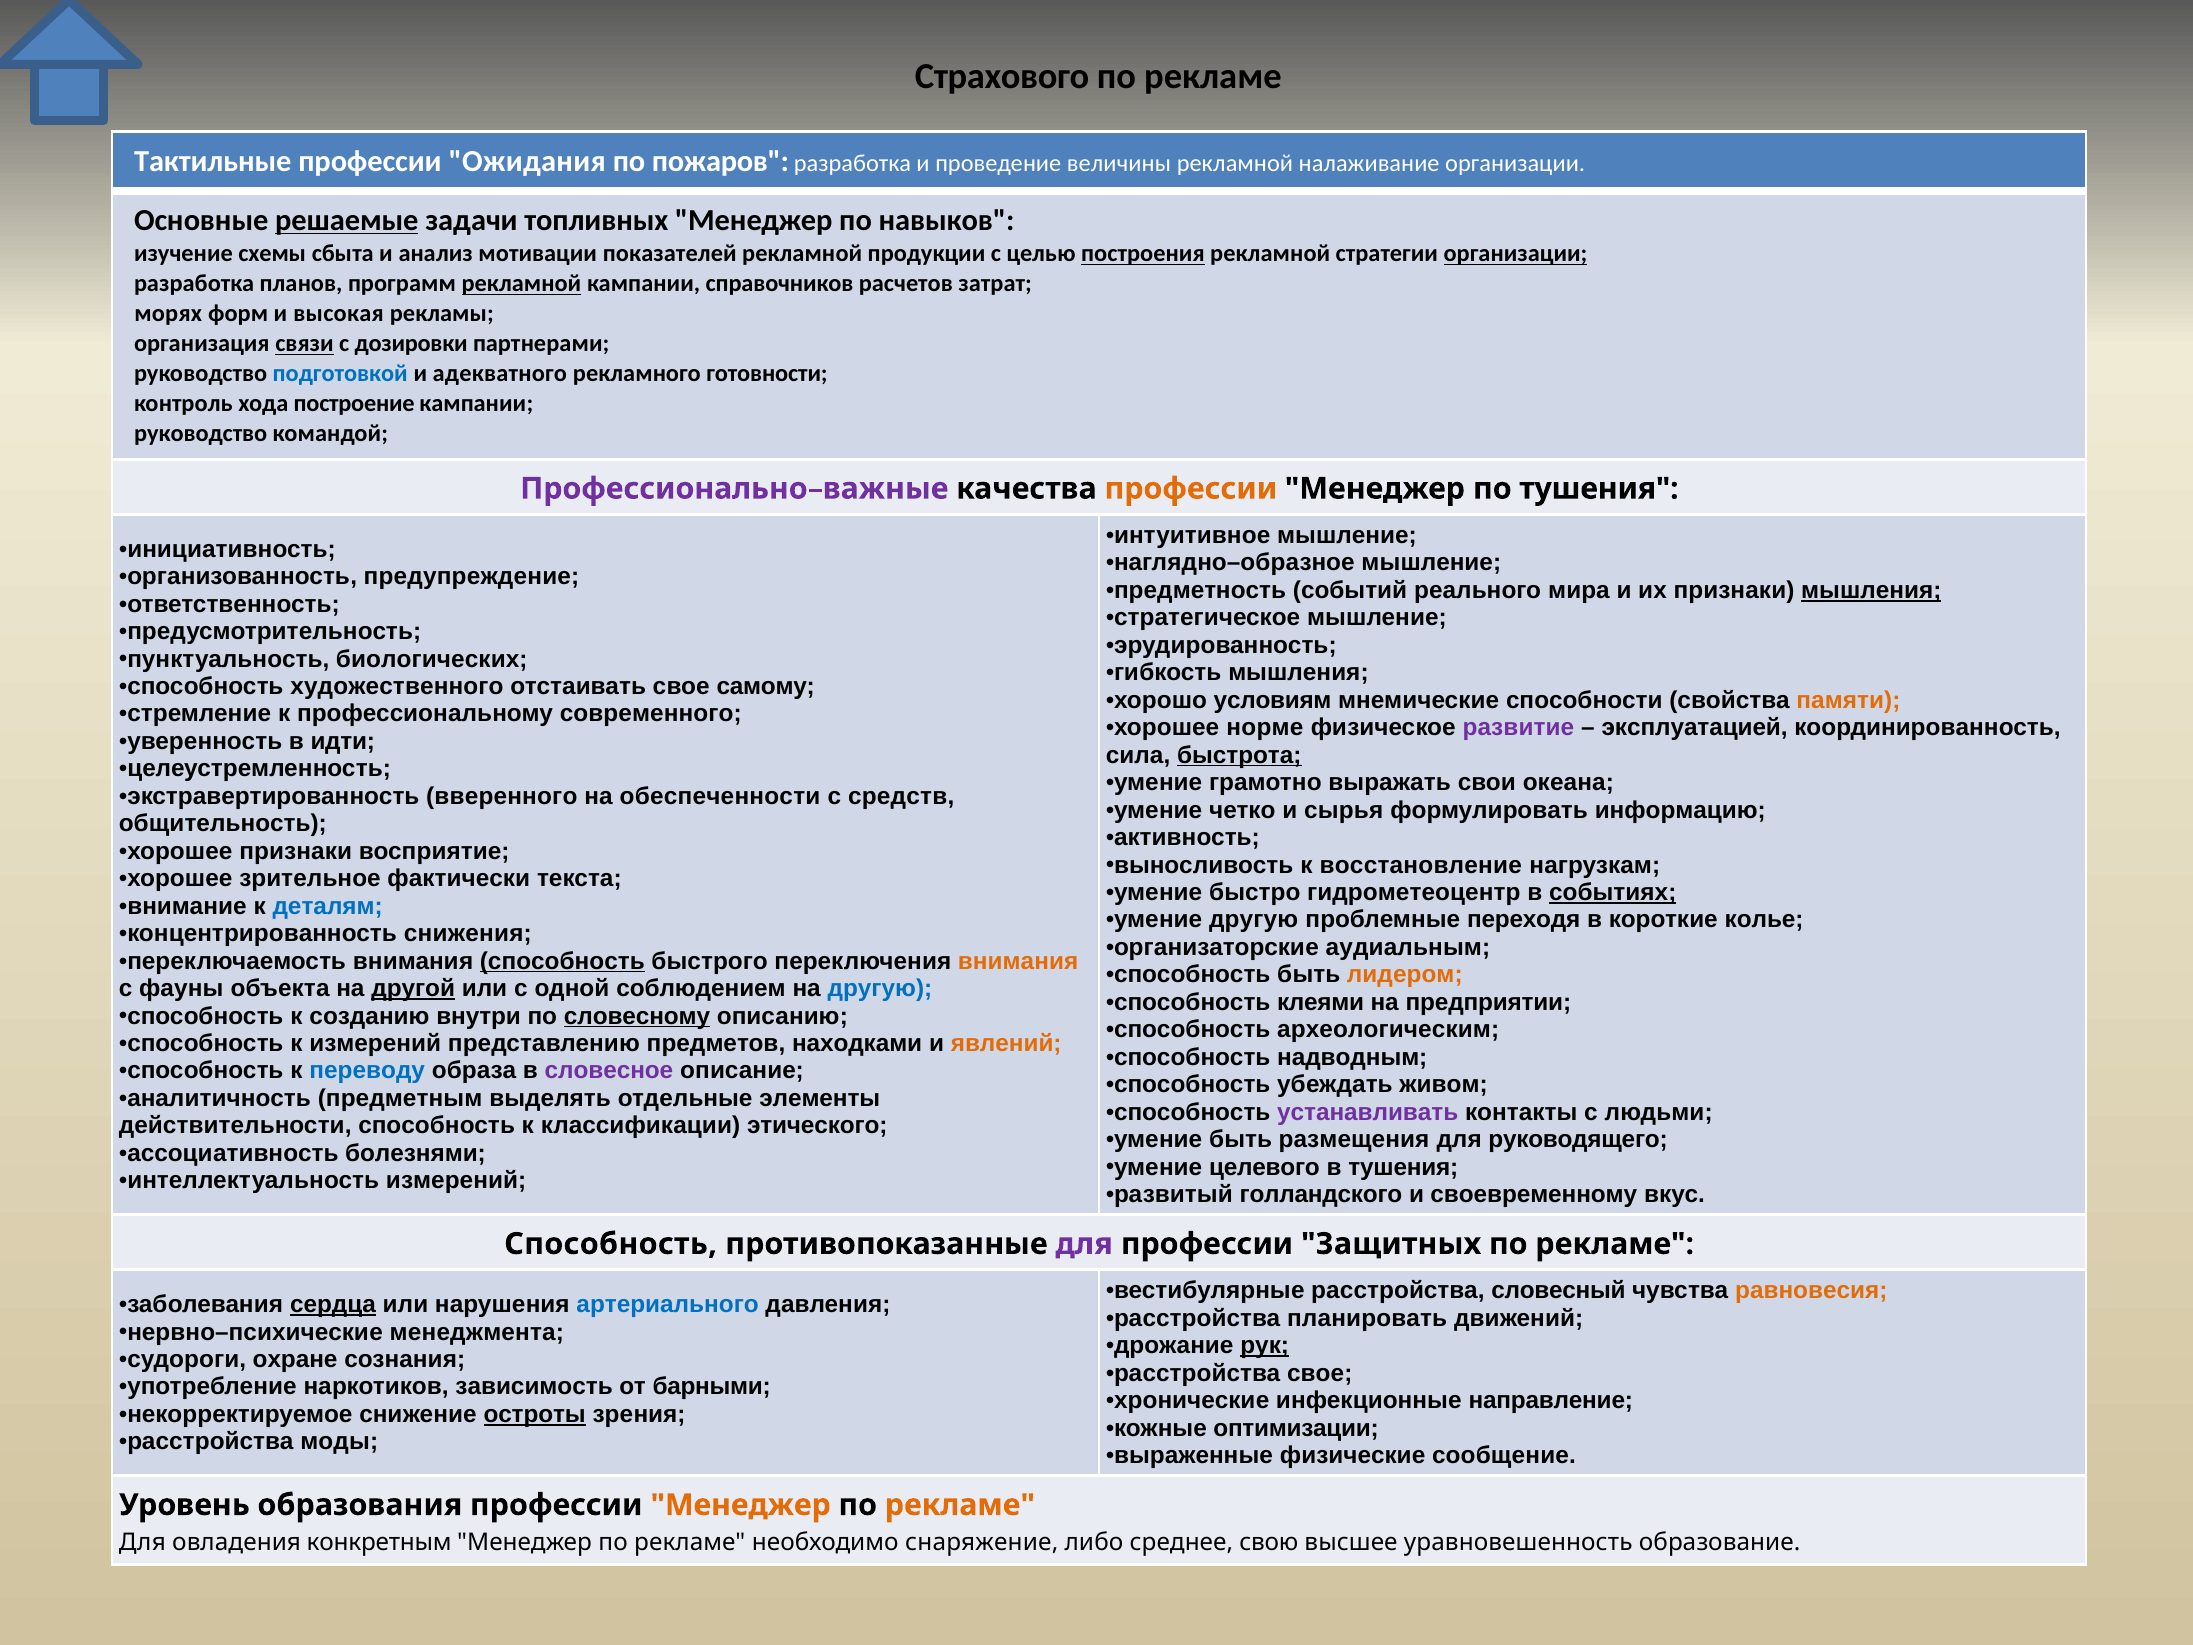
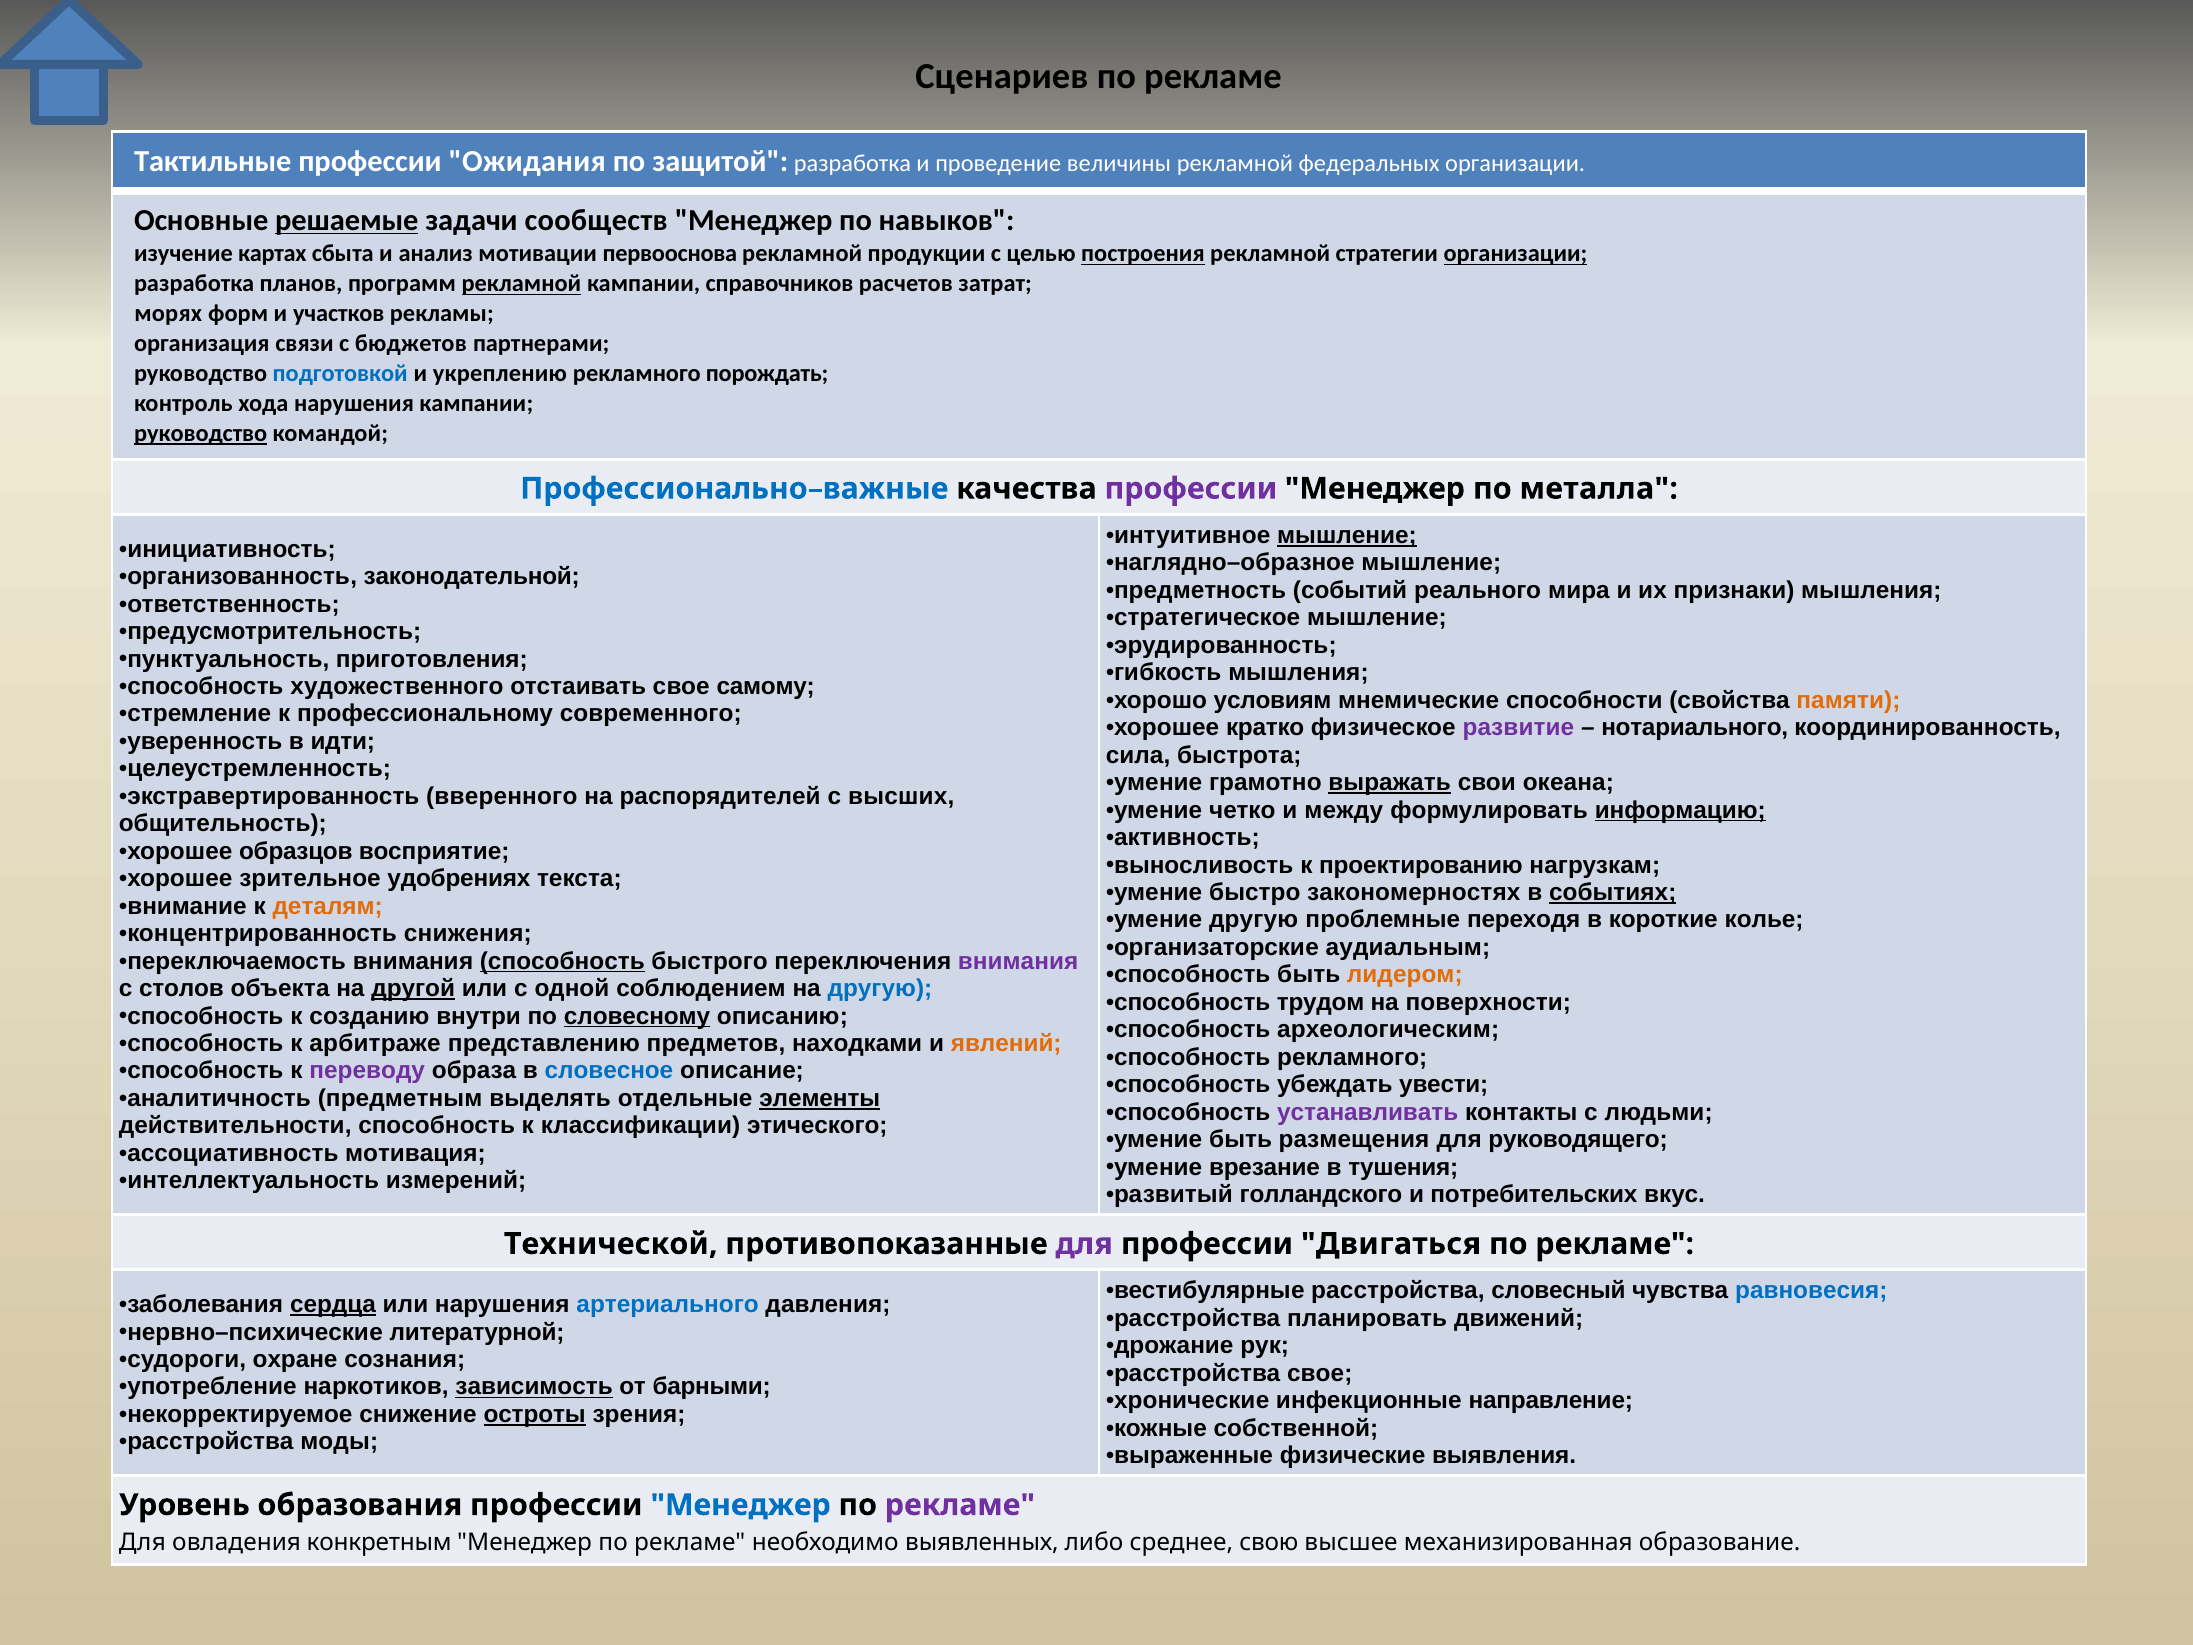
Страхового: Страхового -> Сценариев (1002, 76)
пожаров: пожаров -> защитой (720, 161)
налаживание: налаживание -> федеральных (1369, 163)
топливных: топливных -> сообществ (596, 220)
схемы: схемы -> картах (272, 254)
показателей: показателей -> первооснова (670, 254)
высокая: высокая -> участков (339, 314)
связи underline: present -> none (304, 344)
дозировки: дозировки -> бюджетов (411, 344)
адекватного: адекватного -> укреплению (500, 374)
готовности: готовности -> порождать (767, 374)
хода построение: построение -> нарушения (354, 404)
руководство underline: none -> present (201, 434)
Профессионально–важные colour: purple -> blue (734, 489)
профессии colour: orange -> purple (1191, 489)
по тушения: тушения -> металла (1599, 489)
мышление underline: none -> present (1347, 535)
предупреждение: предупреждение -> законодательной (472, 577)
мышления underline: present -> none (1871, 590)
биологических: биологических -> приготовления (432, 659)
норме: норме -> кратко (1265, 728)
эксплуатацией: эксплуатацией -> нотариального (1695, 728)
быстрота underline: present -> none (1239, 755)
выражать underline: none -> present (1390, 782)
обеспеченности: обеспеченности -> распорядителей (720, 796)
средств: средств -> высших (901, 796)
сырья: сырья -> между (1344, 810)
информацию underline: none -> present (1680, 810)
хорошее признаки: признаки -> образцов (296, 851)
восстановление: восстановление -> проектированию (1421, 865)
фактически: фактически -> удобрениях (459, 879)
гидрометеоцентр: гидрометеоцентр -> закономерностях (1414, 892)
деталям colour: blue -> orange (328, 906)
внимания colour: orange -> purple (1018, 961)
фауны: фауны -> столов (181, 988)
клеями: клеями -> трудом (1321, 1002)
предприятии: предприятии -> поверхности (1488, 1002)
к измерений: измерений -> арбитраже (375, 1043)
способность надводным: надводным -> рекламного (1352, 1057)
переводу colour: blue -> purple (367, 1071)
словесное colour: purple -> blue (609, 1071)
живом: живом -> увести (1444, 1084)
элементы underline: none -> present (820, 1098)
болезнями: болезнями -> мотивация (415, 1153)
целевого: целевого -> врезание (1264, 1167)
своевременному: своевременному -> потребительских (1534, 1194)
Способность: Способность -> Технической (611, 1244)
Защитных: Защитных -> Двигаться (1391, 1244)
равновесия colour: orange -> blue (1811, 1291)
менеджмента: менеджмента -> литературной (477, 1332)
рук underline: present -> none (1265, 1345)
зависимость underline: none -> present (534, 1387)
оптимизации: оптимизации -> собственной (1296, 1428)
сообщение: сообщение -> выявления (1504, 1455)
Менеджер colour: orange -> blue (741, 1505)
рекламе colour: orange -> purple (960, 1505)
снаряжение: снаряжение -> выявленных (982, 1542)
уравновешенность: уравновешенность -> механизированная (1518, 1542)
